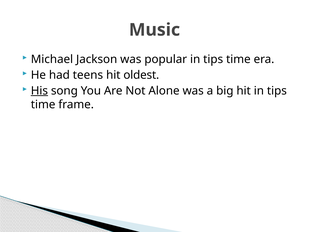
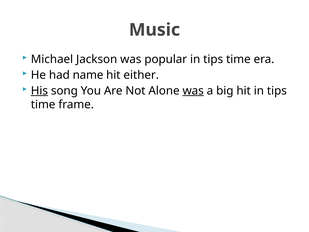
teens: teens -> name (88, 75)
oldest: oldest -> either (141, 75)
was underline: none -> present (193, 91)
